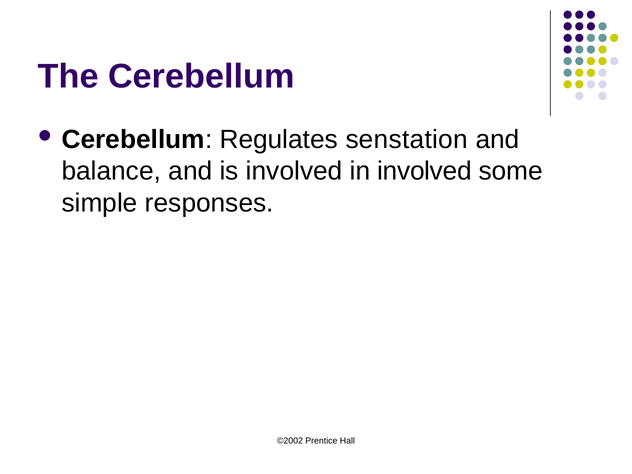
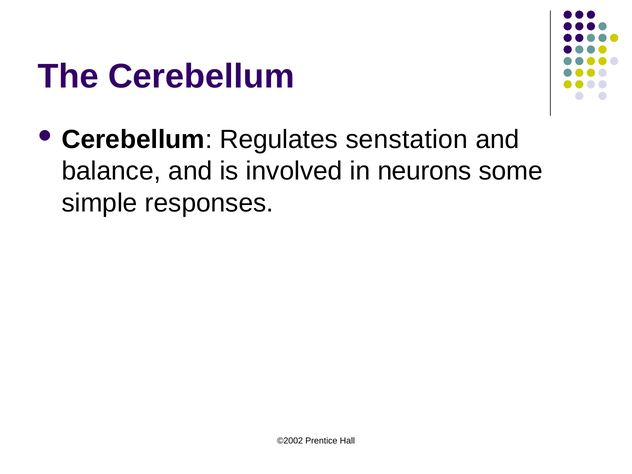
in involved: involved -> neurons (425, 171)
